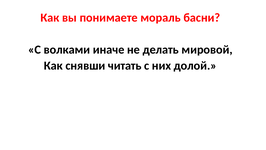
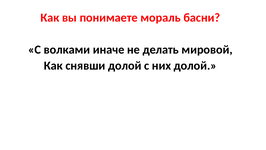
снявши читать: читать -> долой (125, 65)
